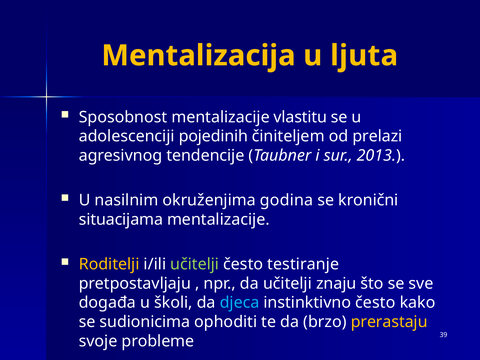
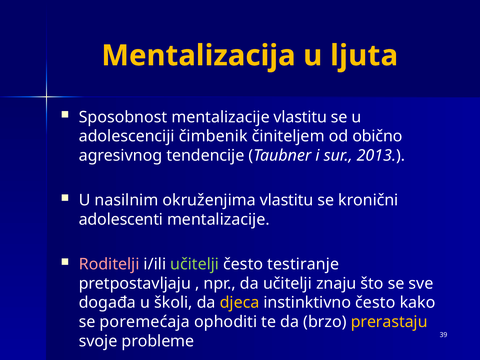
pojedinih: pojedinih -> čimbenik (213, 136)
prelazi: prelazi -> obično (377, 136)
okruženjima godina: godina -> vlastitu (287, 200)
situacijama: situacijama -> adolescenti (121, 220)
Roditelji colour: yellow -> pink (109, 264)
djeca colour: light blue -> yellow (240, 303)
sudionicima: sudionicima -> poremećaja (145, 322)
